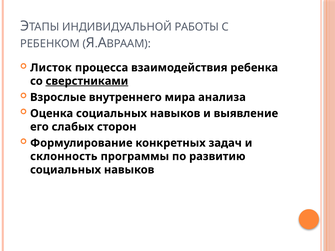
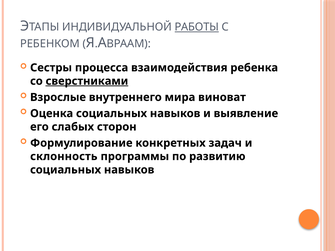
РАБОТЫ underline: none -> present (197, 27)
Листок: Листок -> Сестры (51, 68)
анализа: анализа -> виноват (222, 97)
